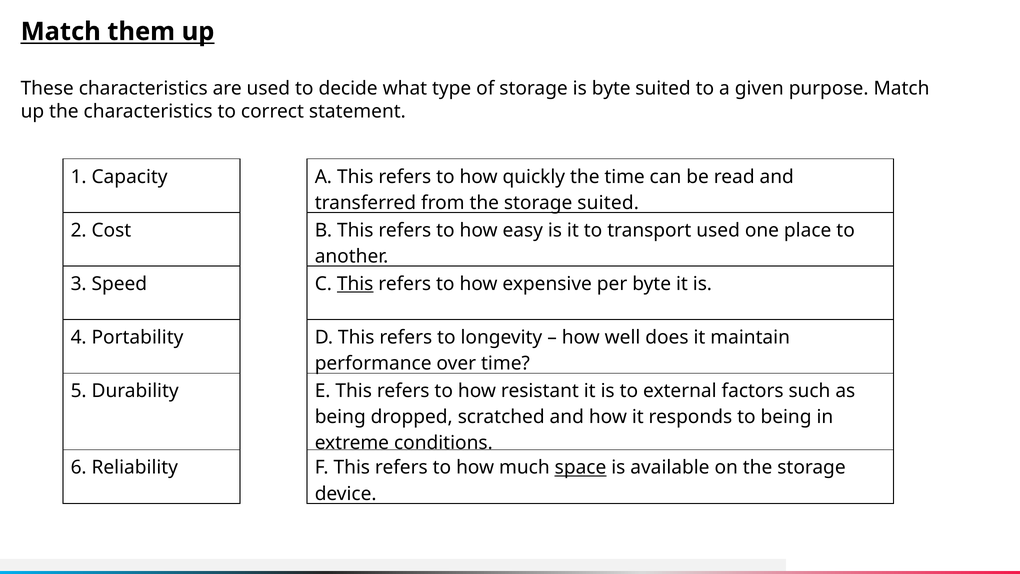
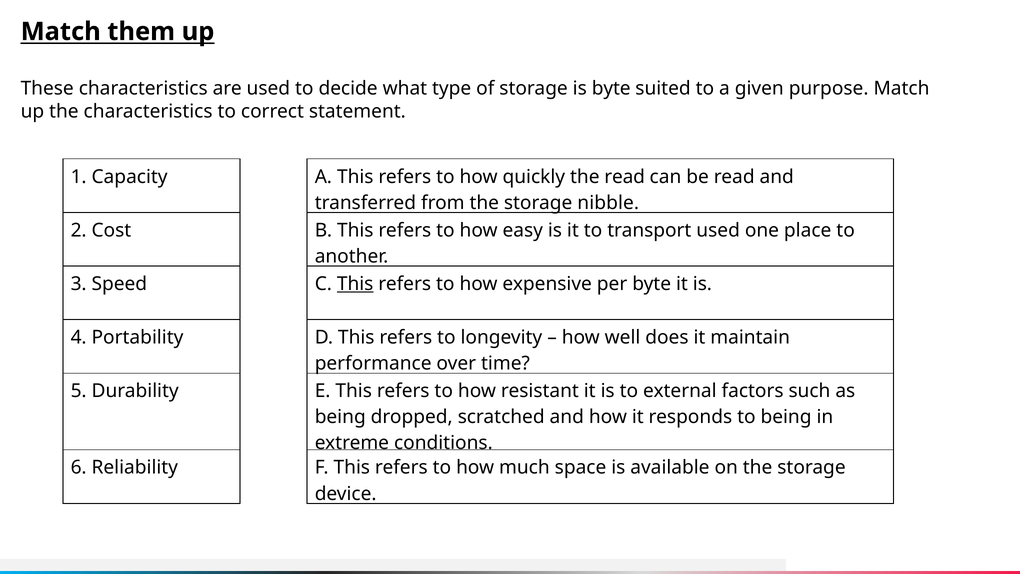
the time: time -> read (625, 177)
storage suited: suited -> nibble (608, 203)
space underline: present -> none (581, 467)
